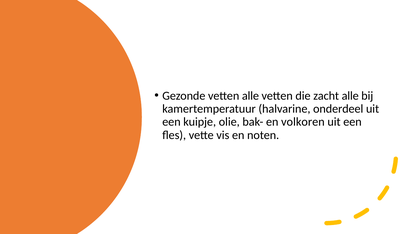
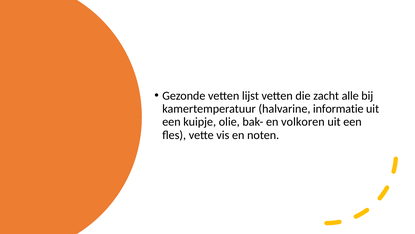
vetten alle: alle -> lijst (250, 96)
onderdeel: onderdeel -> informatie (338, 109)
